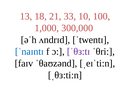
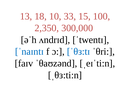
21: 21 -> 10 (55, 16)
10: 10 -> 15 (84, 16)
1,000: 1,000 -> 2,350 (47, 28)
ˈθᴈ:tɪ colour: purple -> blue (79, 51)
